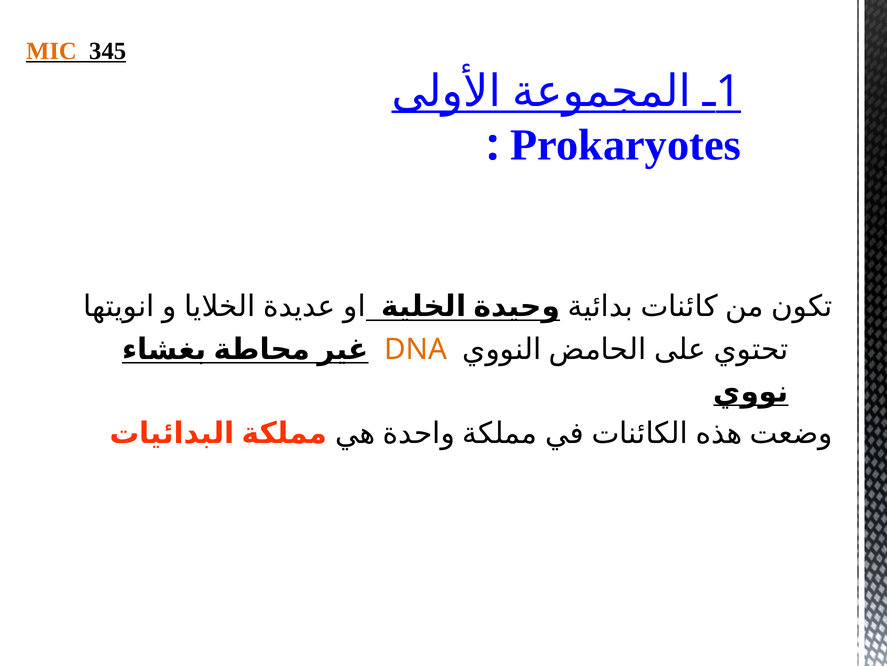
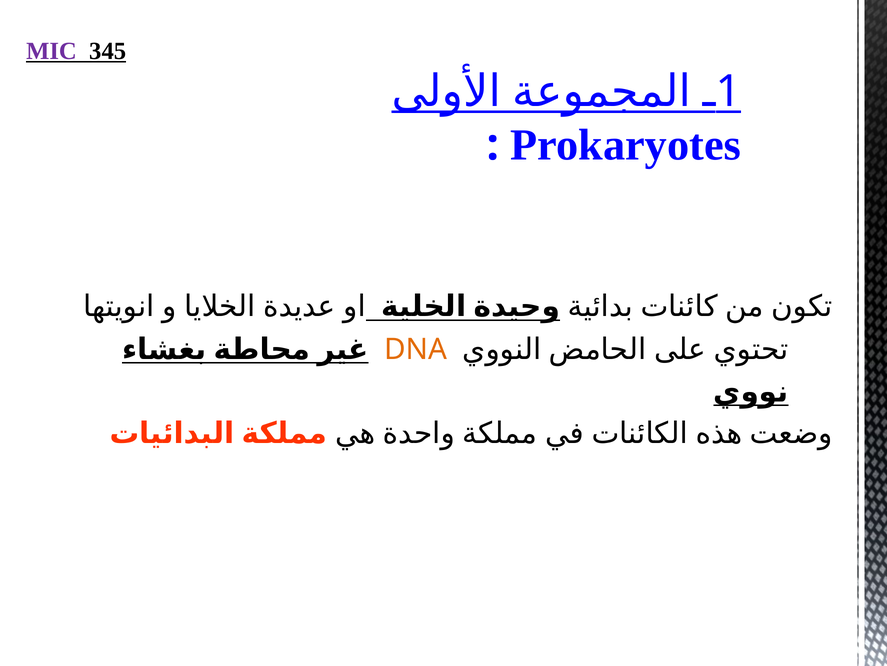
MIC colour: orange -> purple (51, 51)
